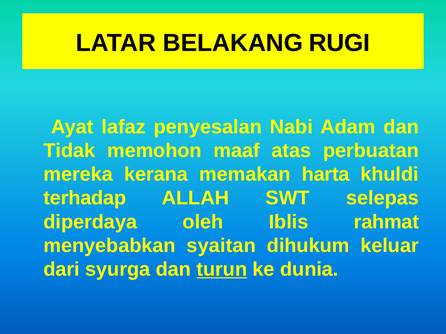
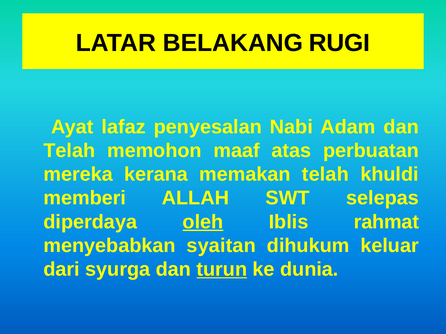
Tidak: Tidak -> Telah (69, 151)
memakan harta: harta -> telah (325, 175)
terhadap: terhadap -> memberi (85, 198)
oleh underline: none -> present (203, 222)
